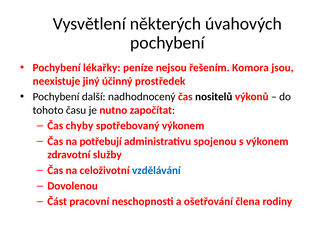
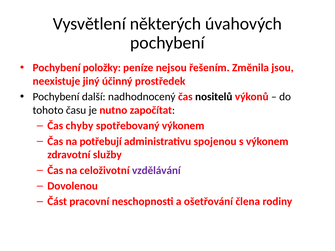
lékařky: lékařky -> položky (102, 68)
Komora: Komora -> Změnila (250, 68)
vzdělávání colour: blue -> purple (156, 171)
